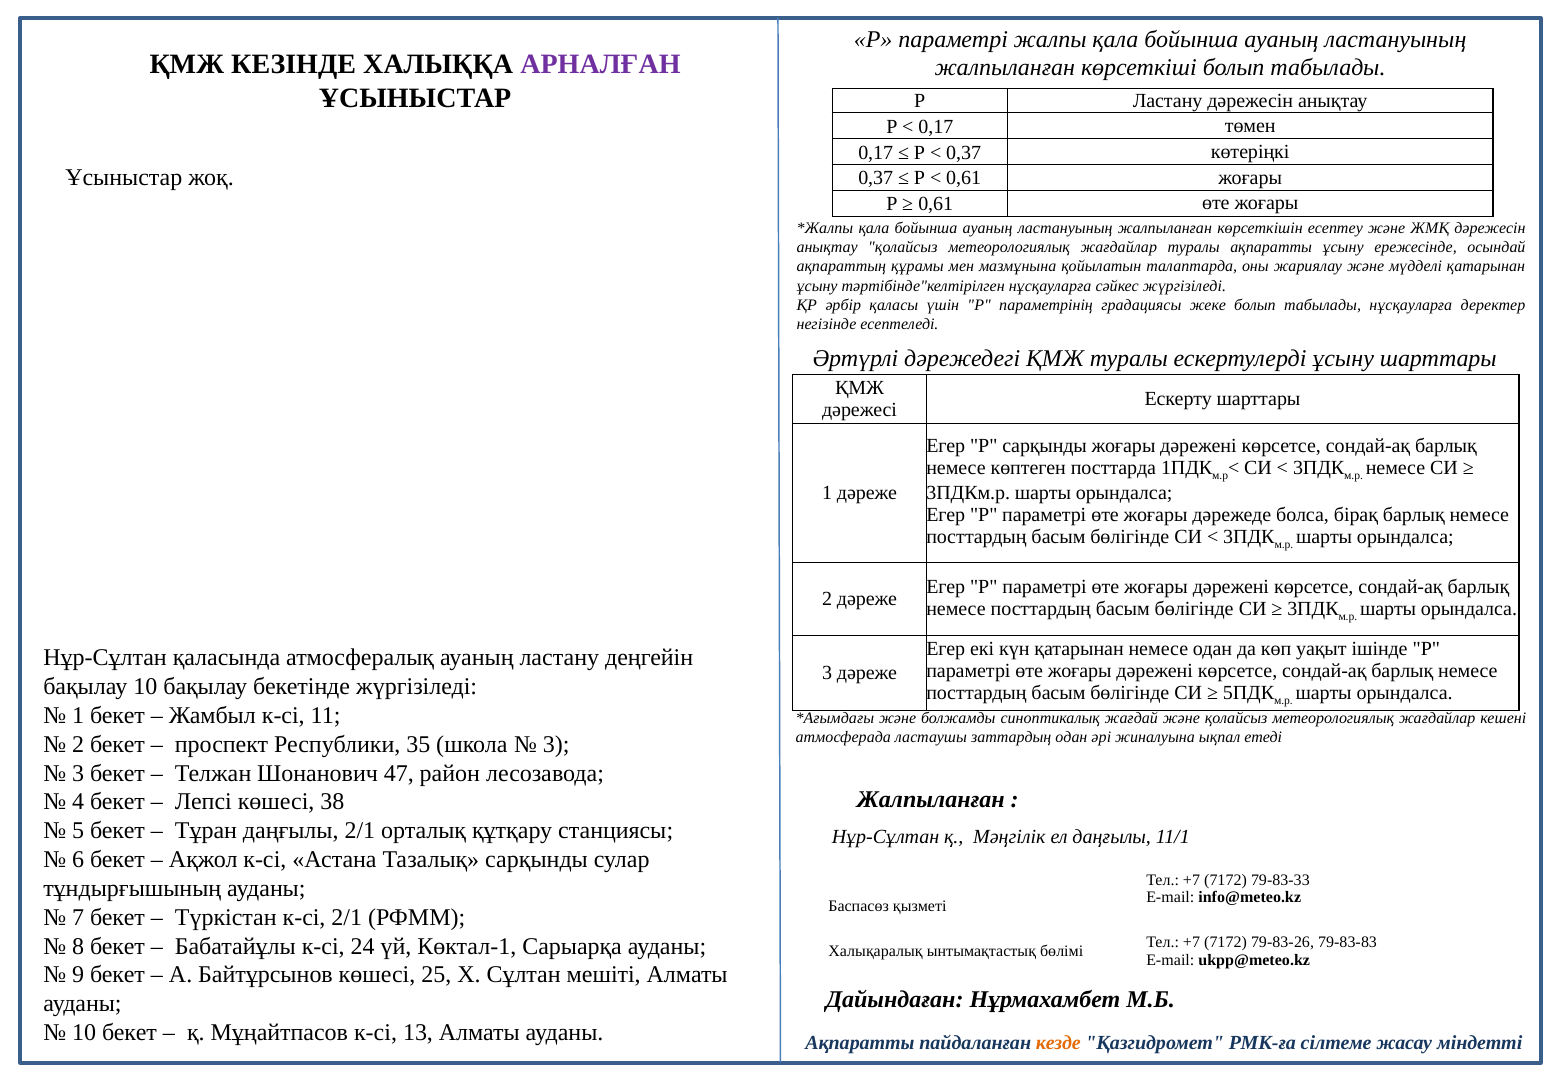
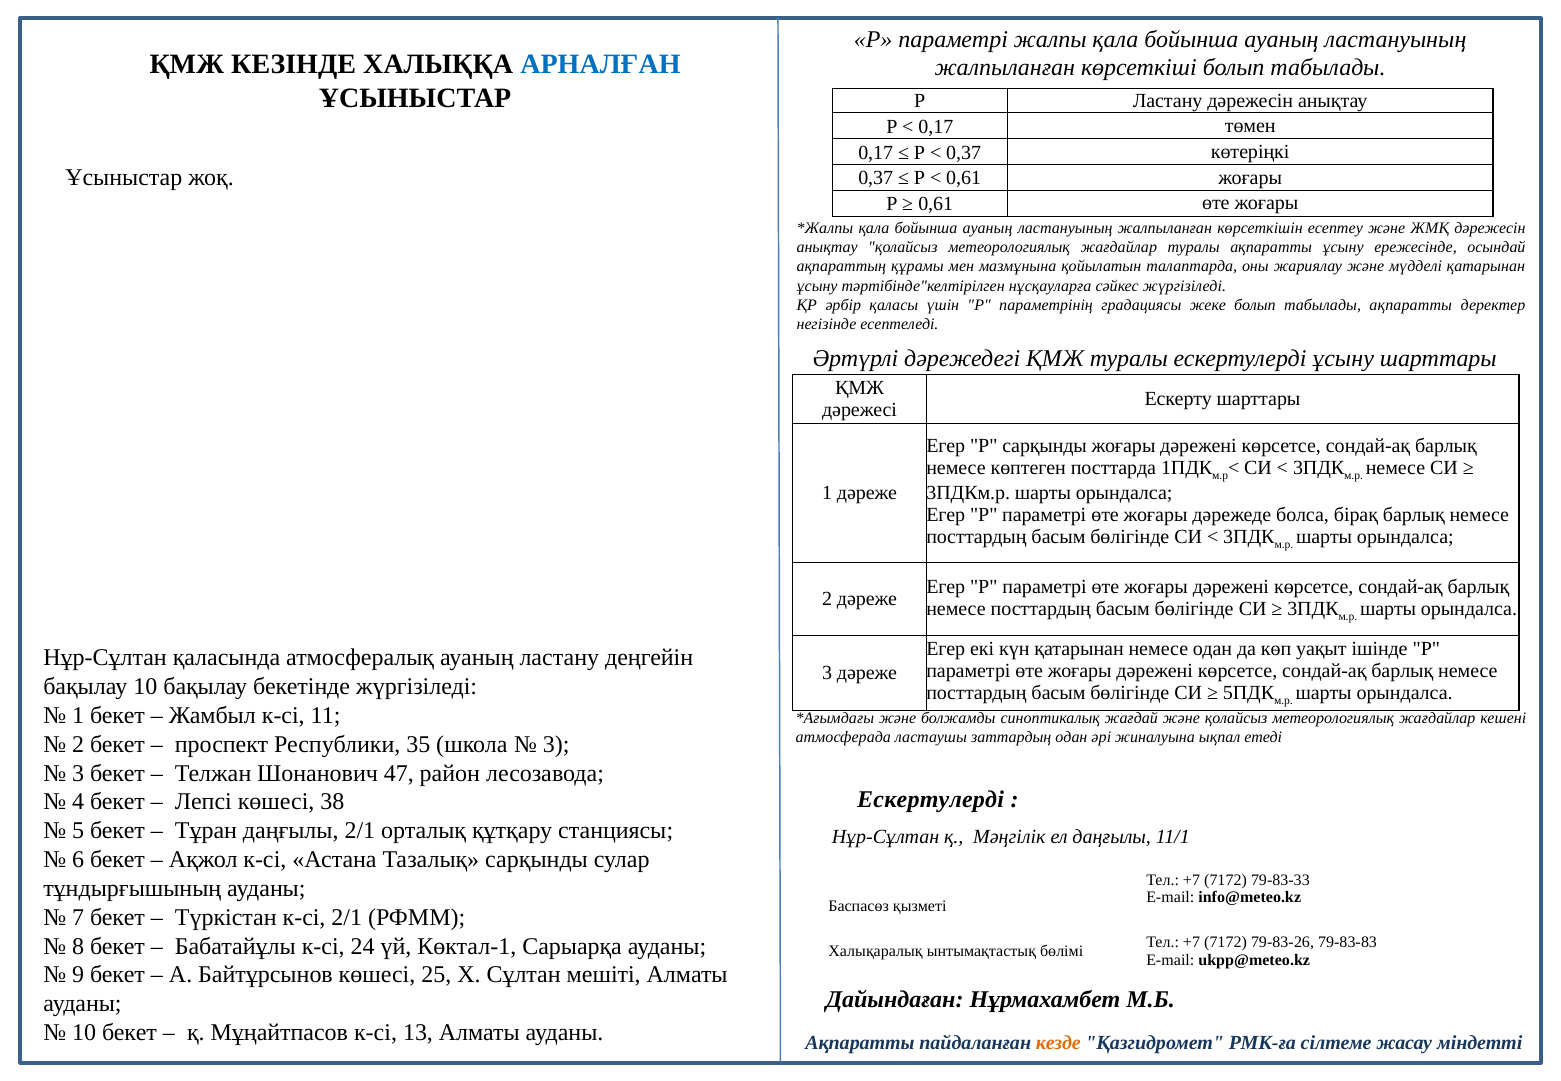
АРНАЛҒАН colour: purple -> blue (600, 65)
табылады нұсқауларға: нұсқауларға -> ақпаратты (1411, 305)
Жалпыланған: Жалпыланған -> Ескертулерді (931, 799)
